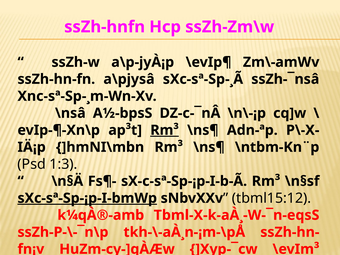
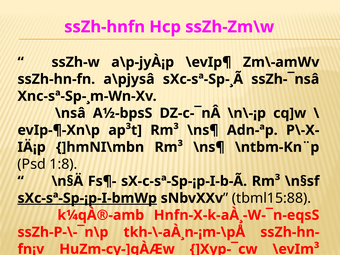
Rm³ underline: present -> none (165, 130)
1:3: 1:3 -> 1:8 (63, 164)
tbml15:12: tbml15:12 -> tbml15:88 (272, 198)
Tbml-X-k-aÀ¸-W-¯n-eqsS: Tbml-X-k-aÀ¸-W-¯n-eqsS -> Hnfn-X-k-aÀ¸-W-¯n-eqsS (237, 215)
